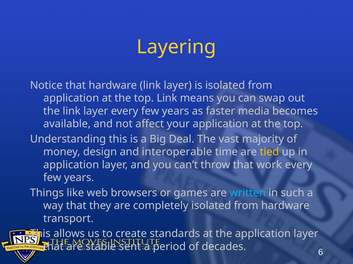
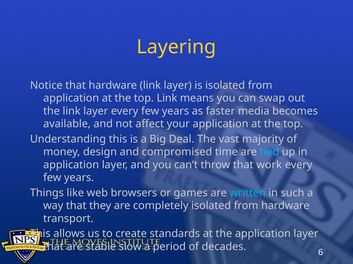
interoperable: interoperable -> compromised (177, 152)
tied colour: yellow -> light blue (269, 152)
sent: sent -> slow (130, 247)
